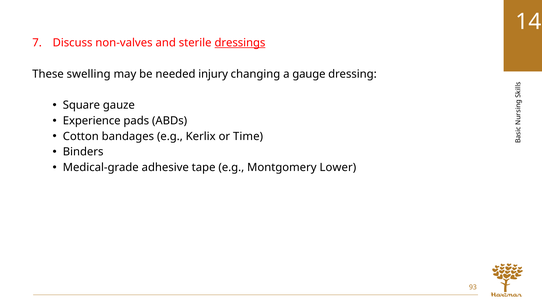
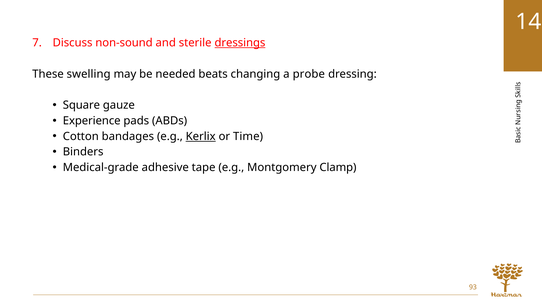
non-valves: non-valves -> non-sound (124, 43)
injury: injury -> beats (213, 74)
gauge: gauge -> probe (309, 74)
Kerlix underline: none -> present (201, 136)
Lower: Lower -> Clamp (338, 167)
